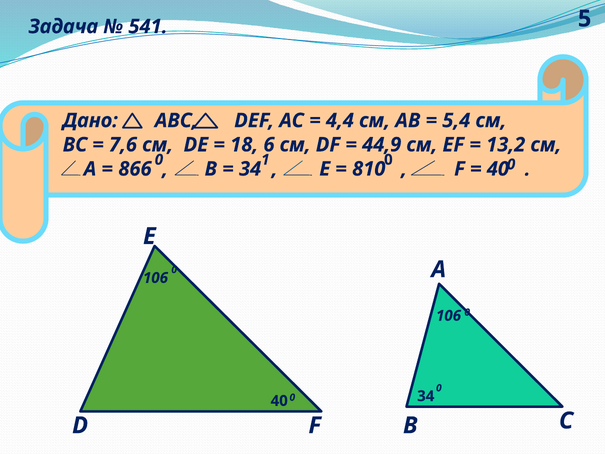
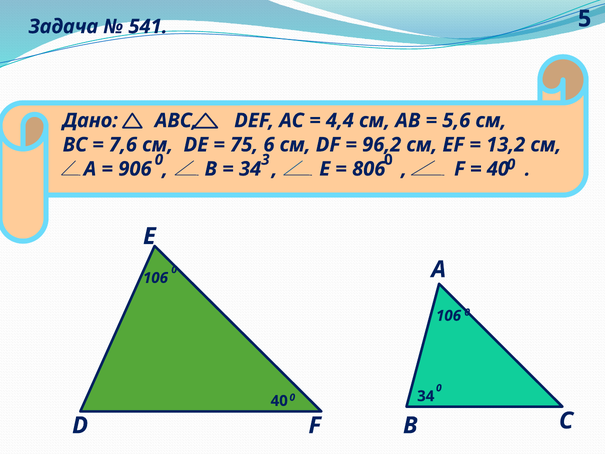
5,4: 5,4 -> 5,6 (456, 120)
18: 18 -> 75 (244, 145)
44,9: 44,9 -> 96,2 (382, 145)
1: 1 -> 3 (265, 160)
866: 866 -> 906 (135, 169)
810: 810 -> 806 (369, 169)
